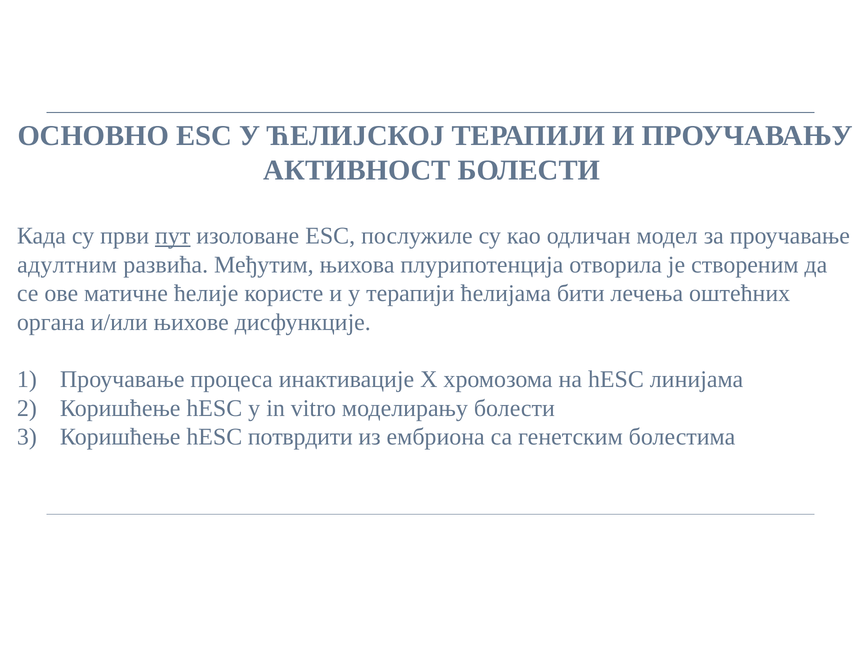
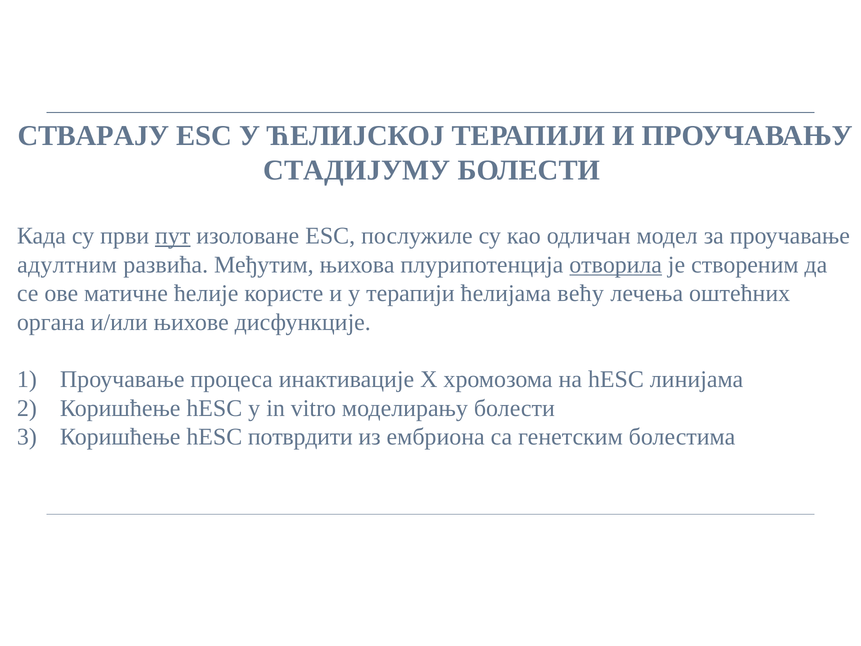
ОСНОВНО: ОСНОВНО -> СТВАРАЈУ (93, 136)
АКТИВНОСТ: АКТИВНОСТ -> СТАДИЈУМУ (357, 170)
отворила underline: none -> present (616, 265)
бити: бити -> већу (581, 293)
